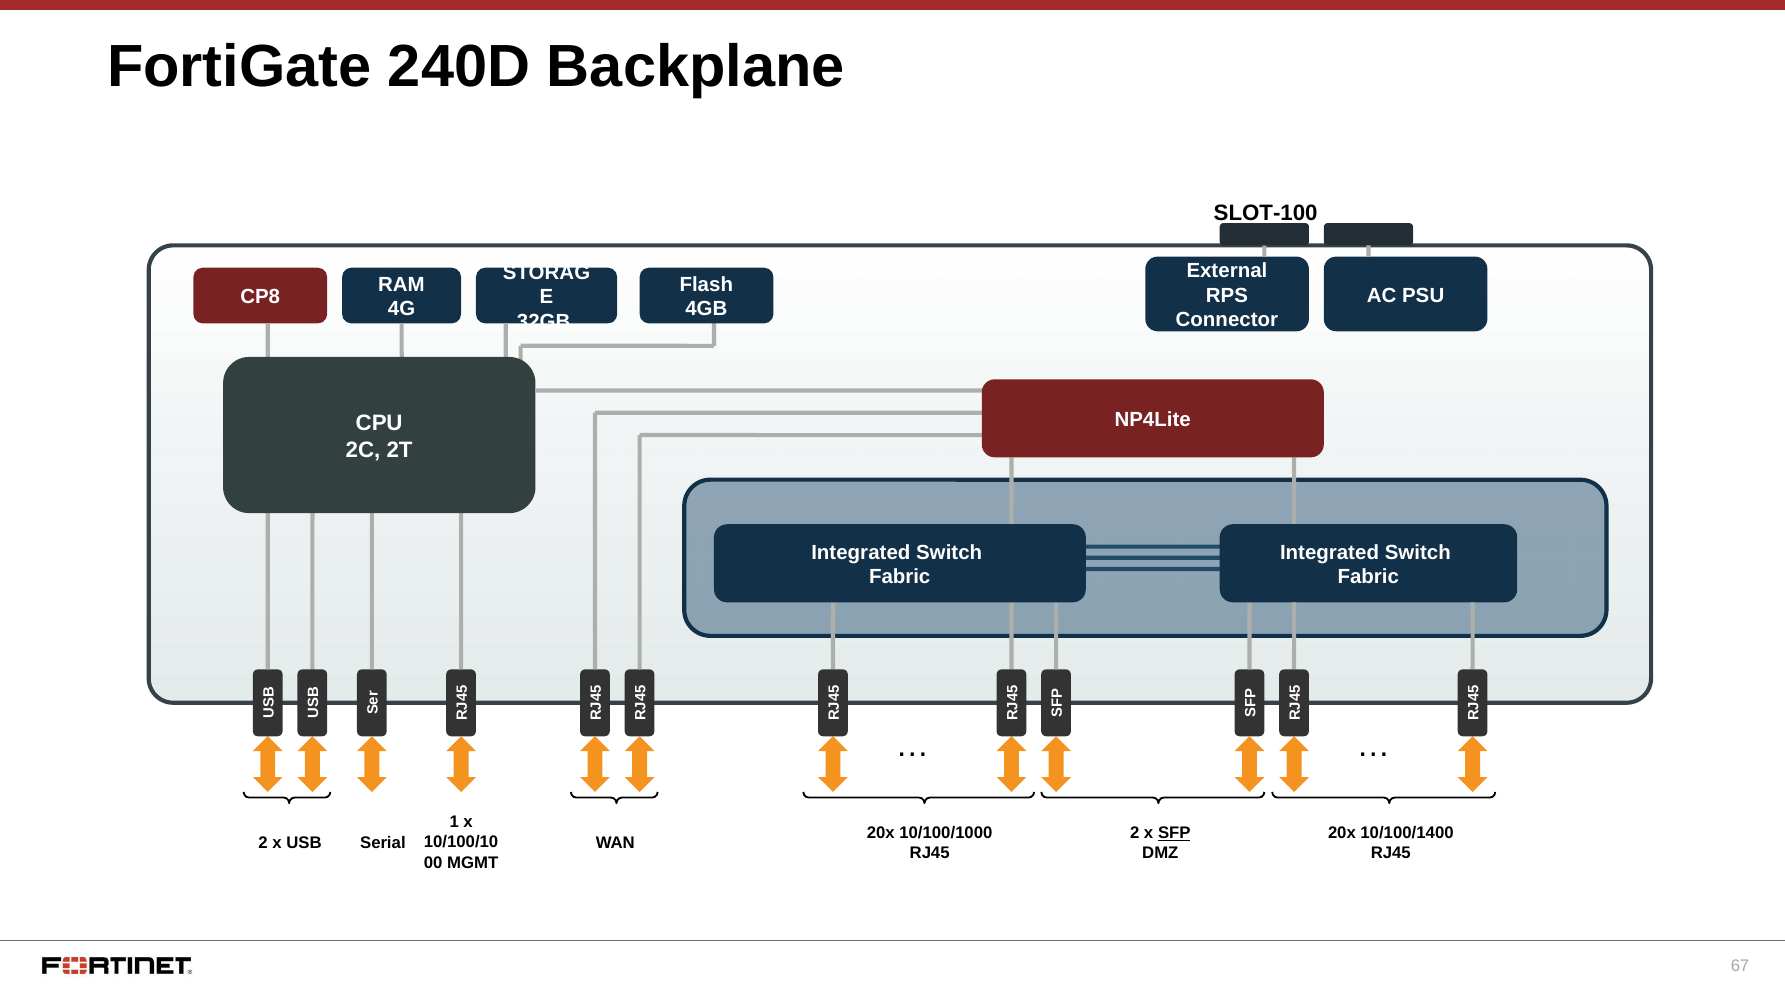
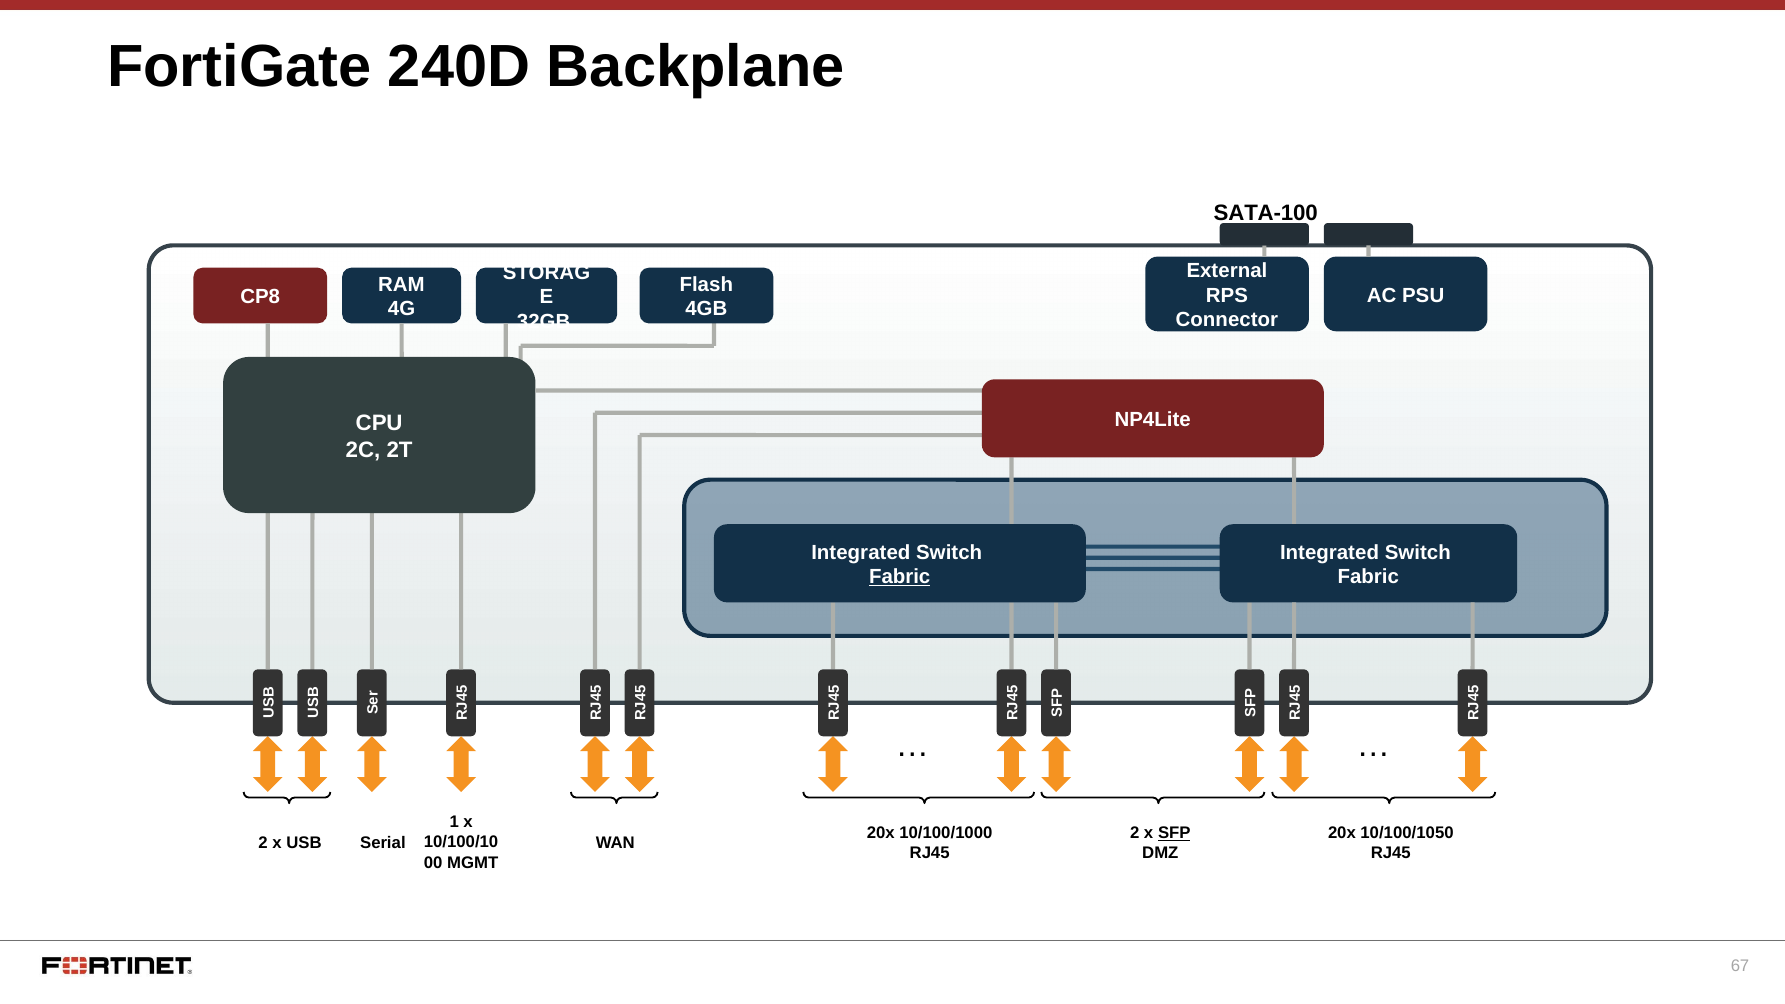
SLOT-100: SLOT-100 -> SATA-100 (1266, 213)
Fabric underline: none -> present (900, 577)
10/100/1400: 10/100/1400 -> 10/100/1050 (1407, 833)
